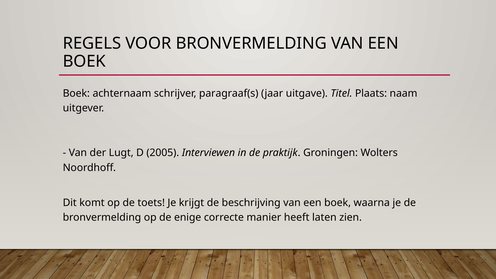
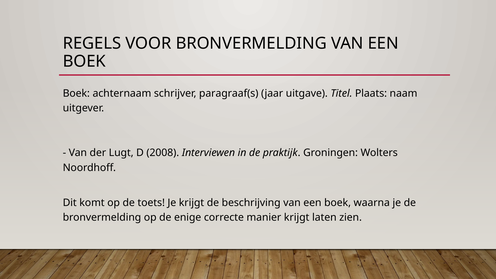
2005: 2005 -> 2008 (163, 153)
manier heeft: heeft -> krijgt (297, 217)
